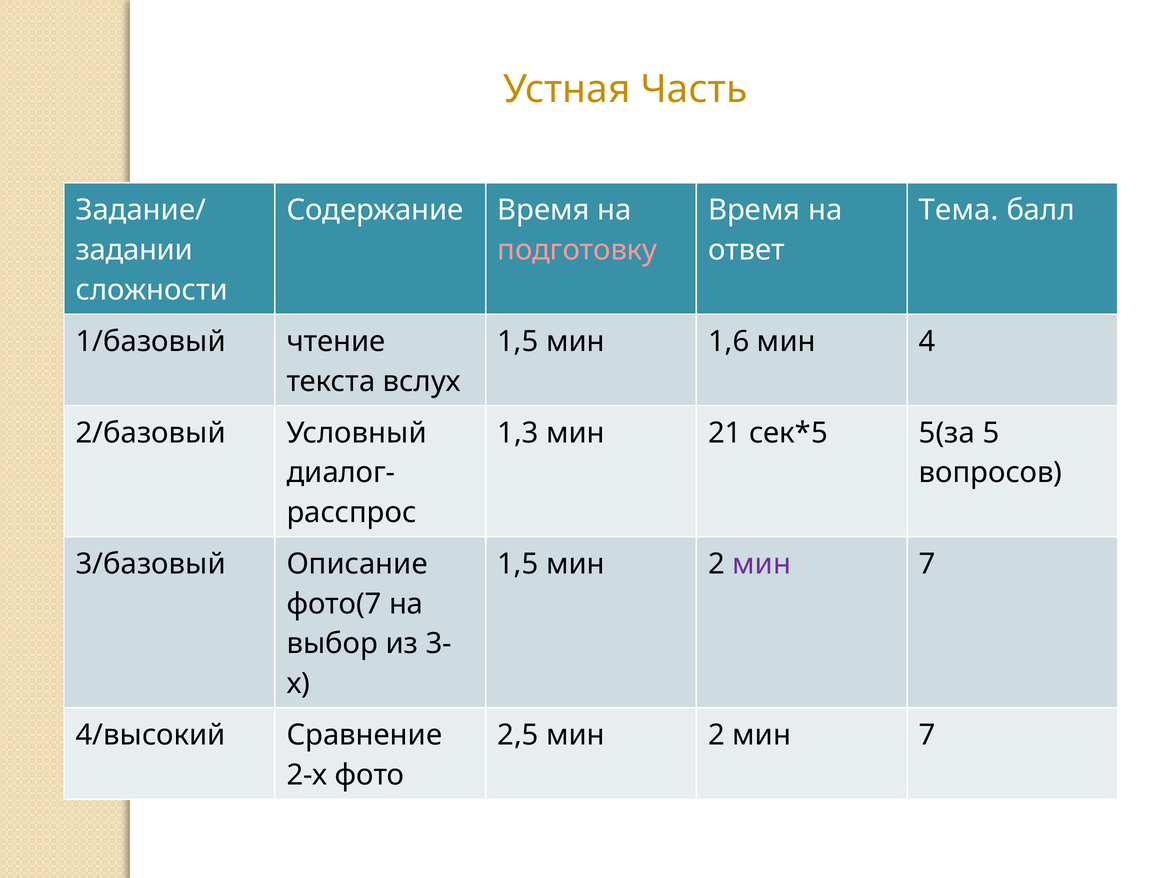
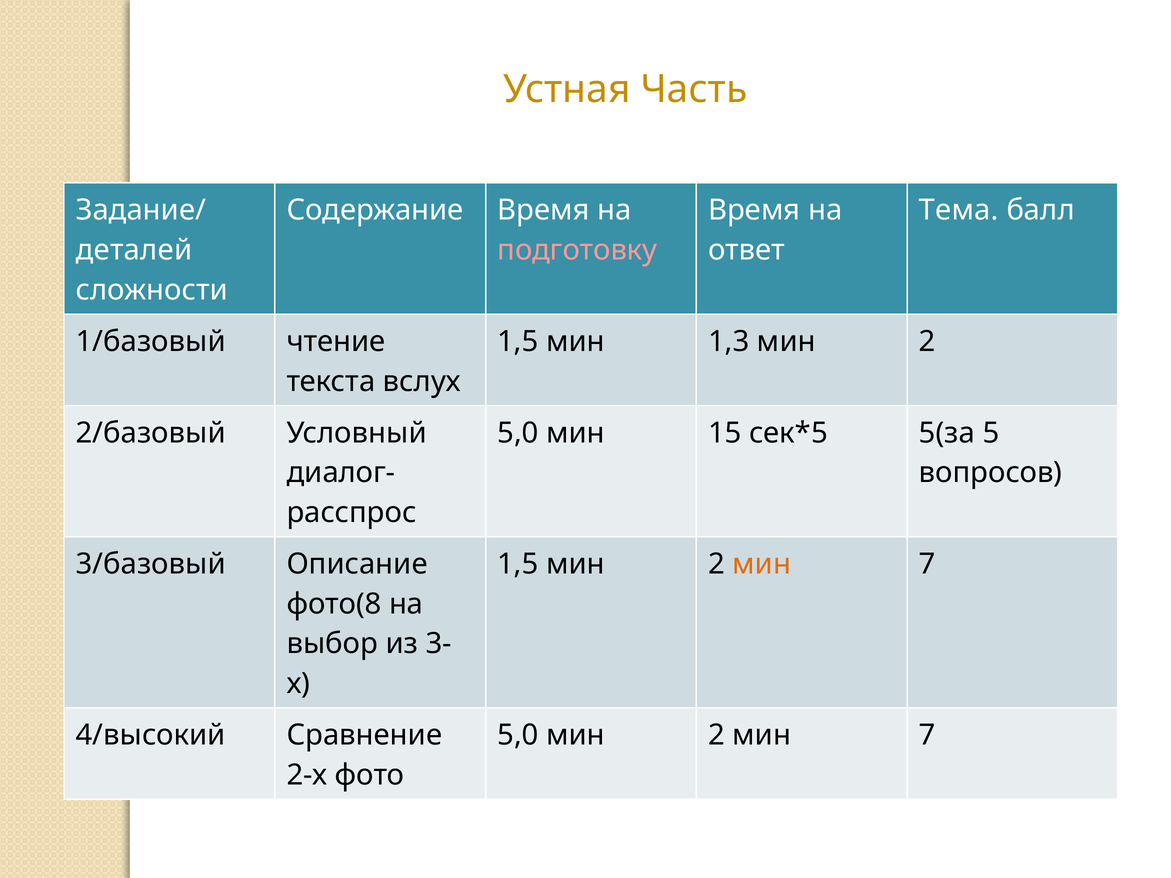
задании: задании -> деталей (134, 250)
1,6: 1,6 -> 1,3 (729, 342)
4: 4 -> 2 (927, 342)
1,3: 1,3 -> 5,0 (518, 433)
21: 21 -> 15 (725, 433)
мин colour: purple -> orange (762, 564)
фото(7: фото(7 -> фото(8 (334, 604)
2,5: 2,5 -> 5,0 (518, 735)
